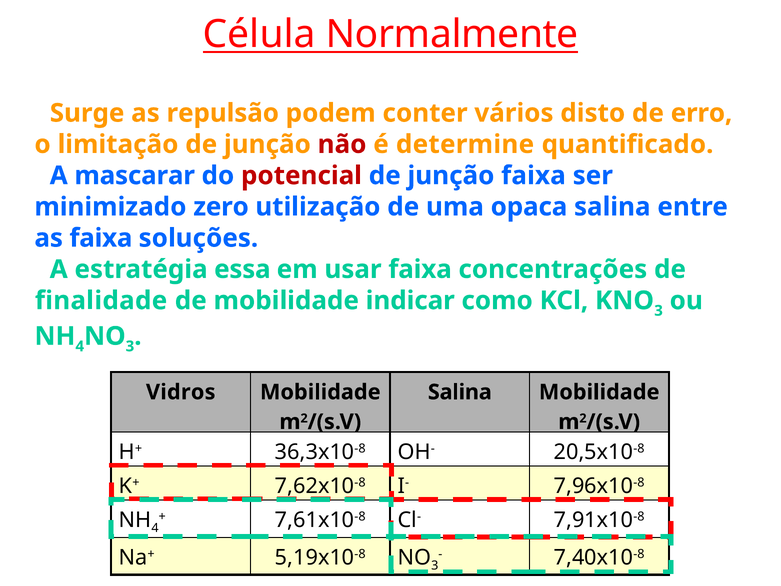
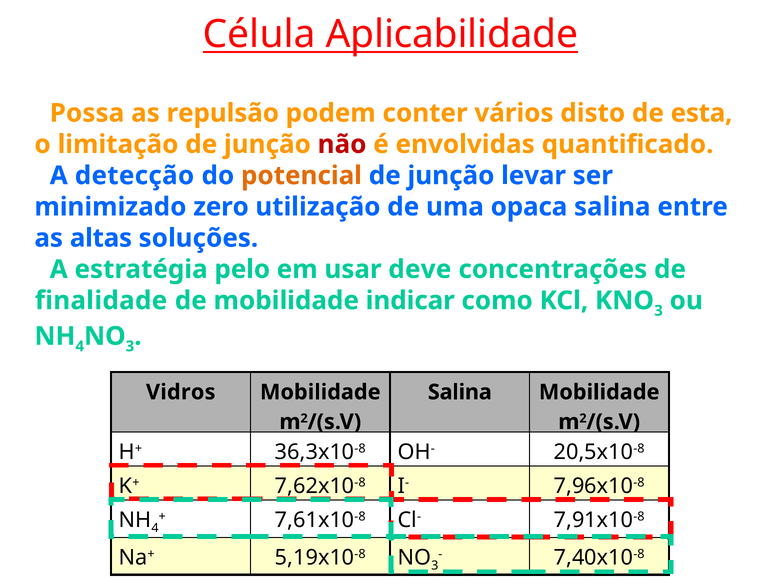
Normalmente: Normalmente -> Aplicabilidade (452, 34)
Surge: Surge -> Possa (87, 113)
erro: erro -> esta (702, 113)
determine: determine -> envolvidas (465, 144)
mascarar: mascarar -> detecção (134, 176)
potencial colour: red -> orange (302, 176)
junção faixa: faixa -> levar (534, 176)
as faixa: faixa -> altas (101, 238)
essa: essa -> pelo (242, 269)
usar faixa: faixa -> deve (420, 269)
